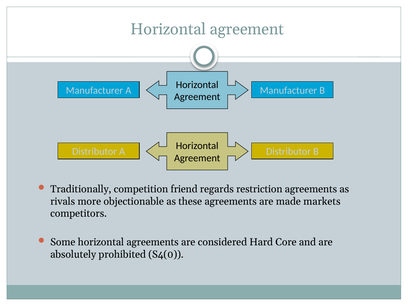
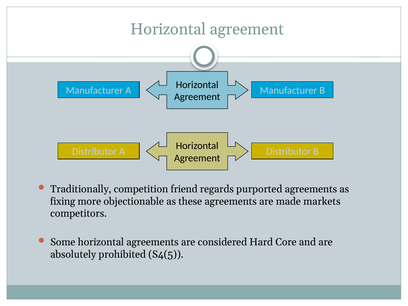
restriction: restriction -> purported (259, 189)
rivals: rivals -> fixing (63, 201)
S4(0: S4(0 -> S4(5 (166, 254)
